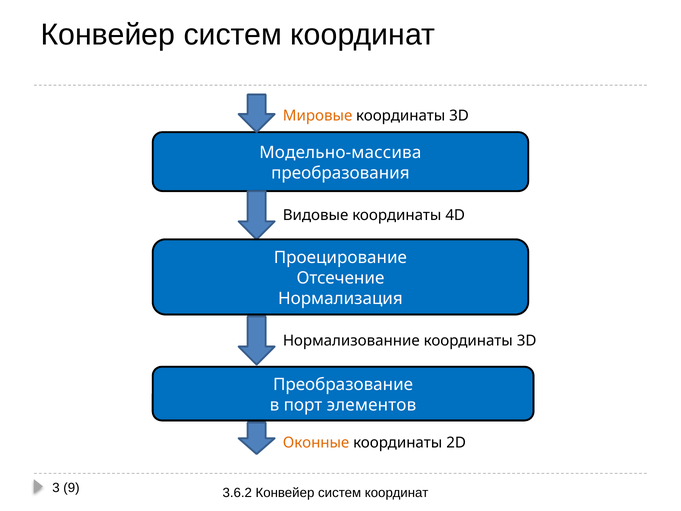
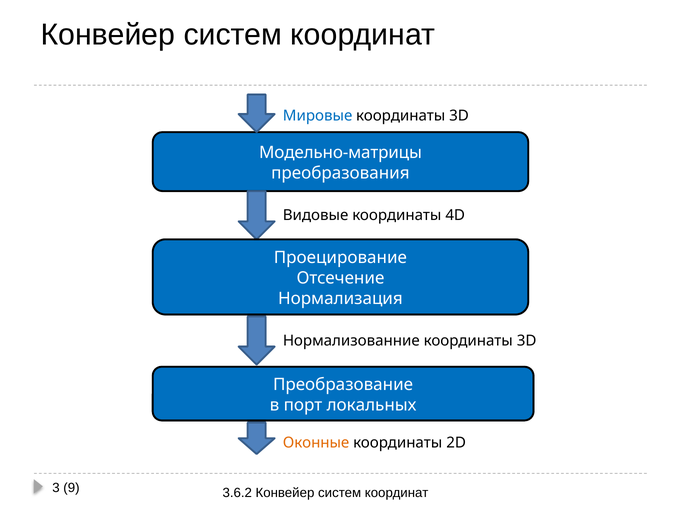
Мировые colour: orange -> blue (318, 116)
Модельно-массива: Модельно-массива -> Модельно-матрицы (340, 152)
элементов: элементов -> локальных (372, 405)
